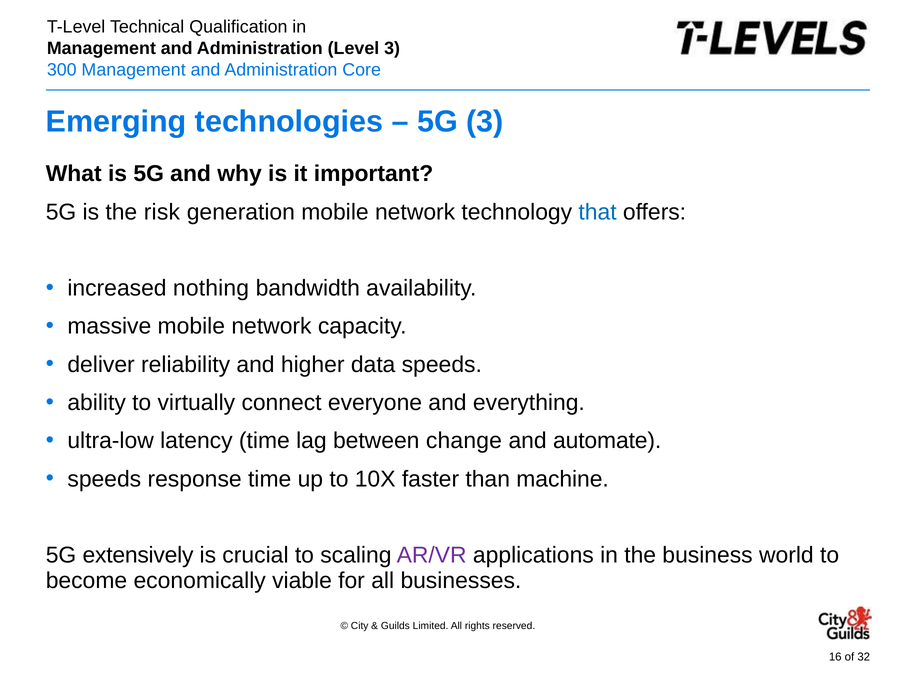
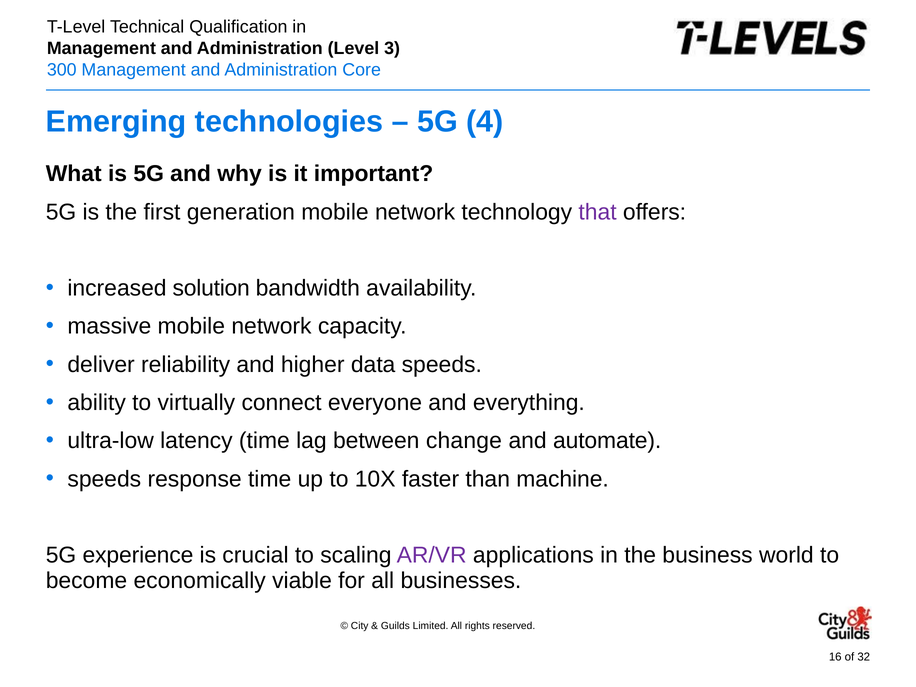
5G 3: 3 -> 4 (485, 121)
risk: risk -> first (162, 212)
that colour: blue -> purple (598, 212)
nothing: nothing -> solution (211, 288)
extensively: extensively -> experience (138, 555)
